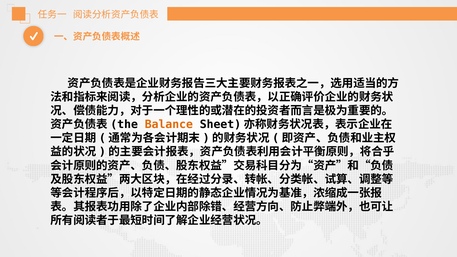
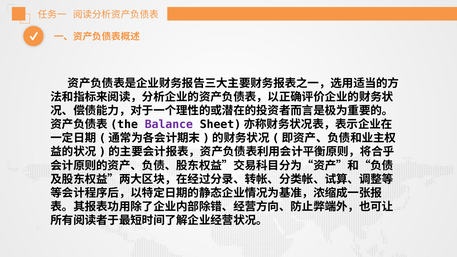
Balance colour: orange -> purple (169, 125)
